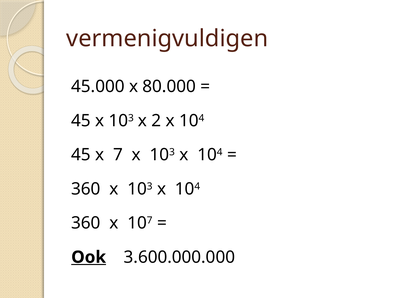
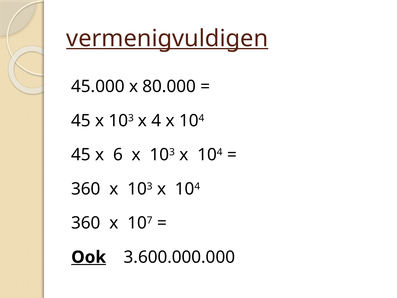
vermenigvuldigen underline: none -> present (167, 38)
2: 2 -> 4 (156, 121)
7: 7 -> 6 (118, 155)
